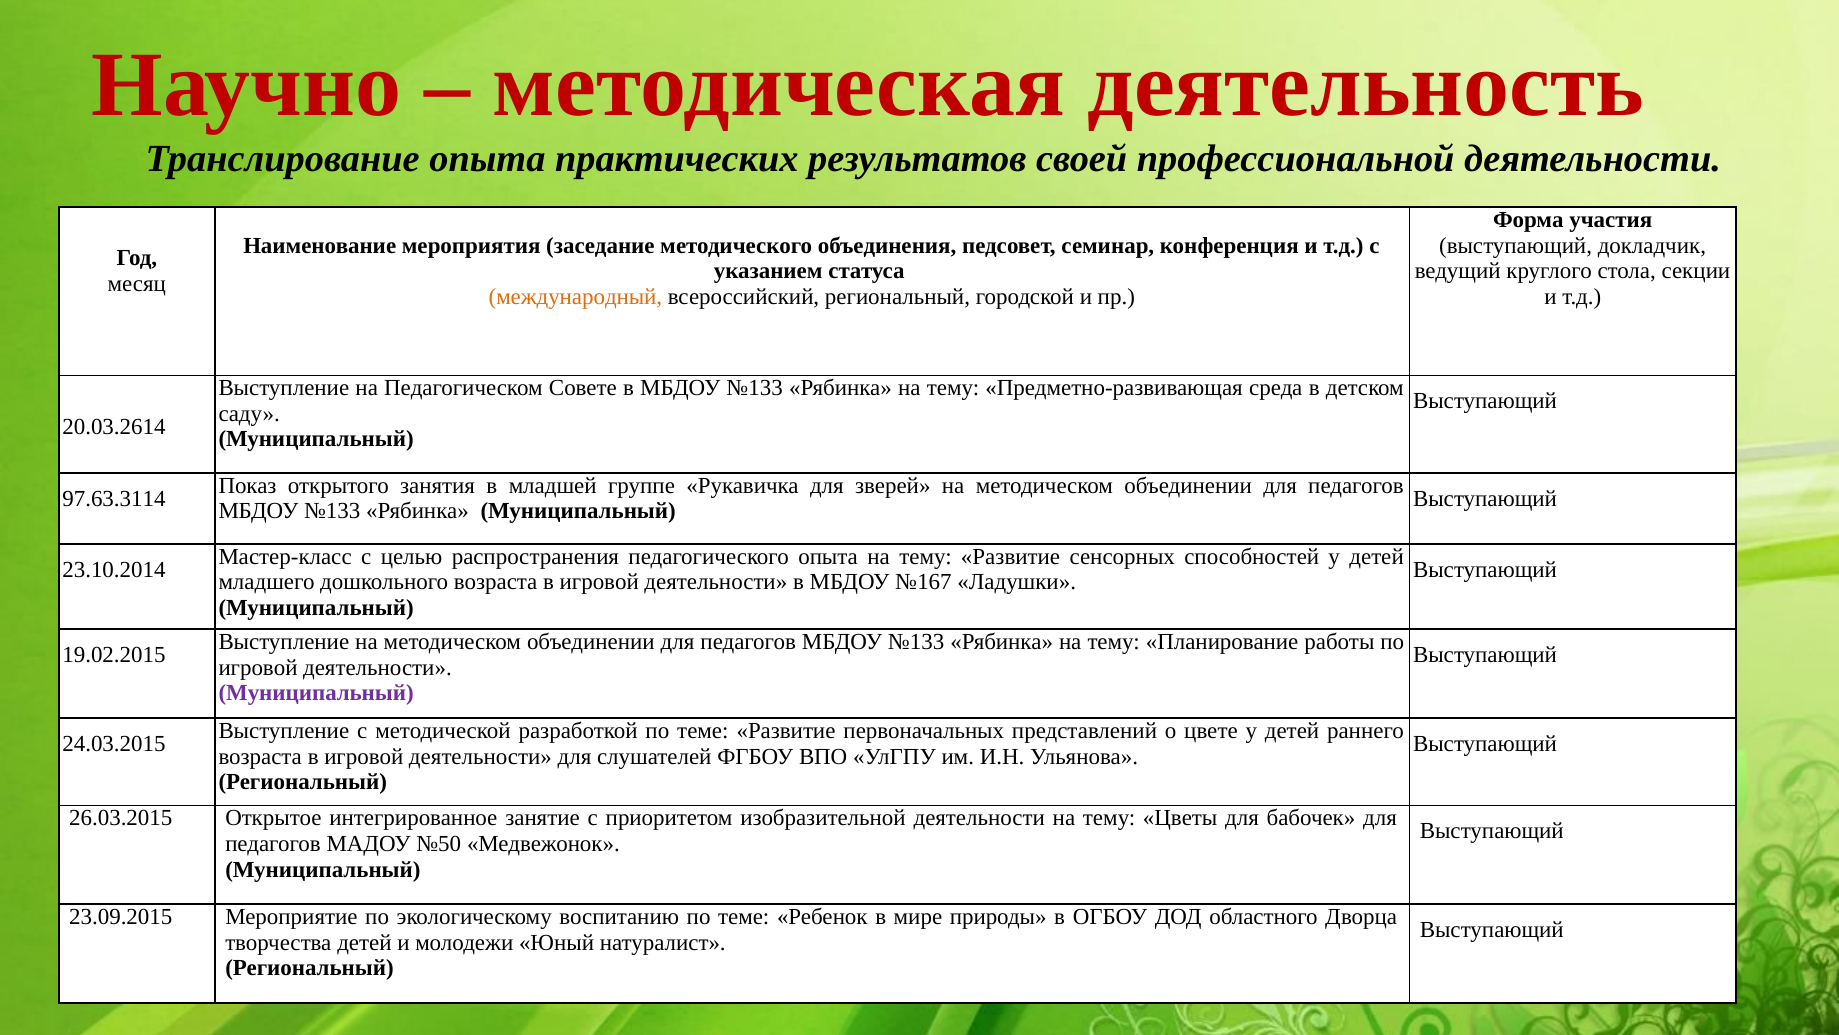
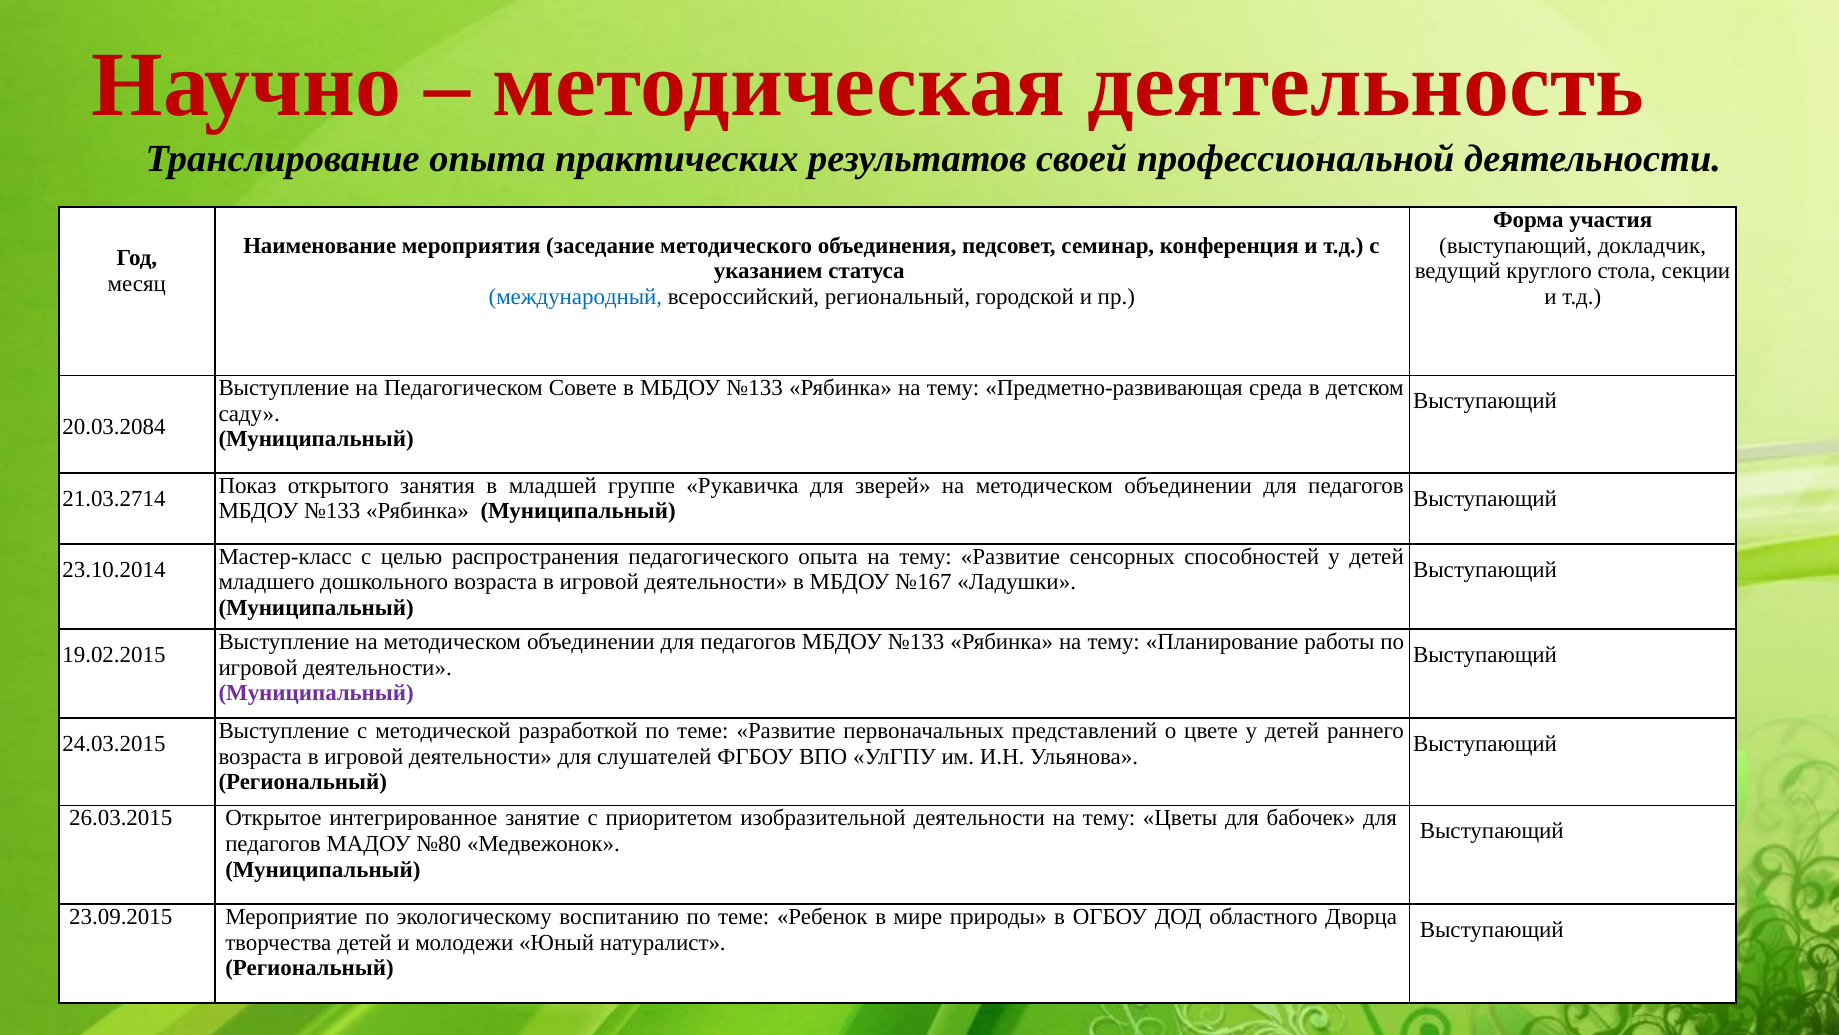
международный colour: orange -> blue (575, 296)
20.03.2614: 20.03.2614 -> 20.03.2084 (114, 426)
97.63.3114: 97.63.3114 -> 21.03.2714 (114, 498)
№50: №50 -> №80 (439, 843)
